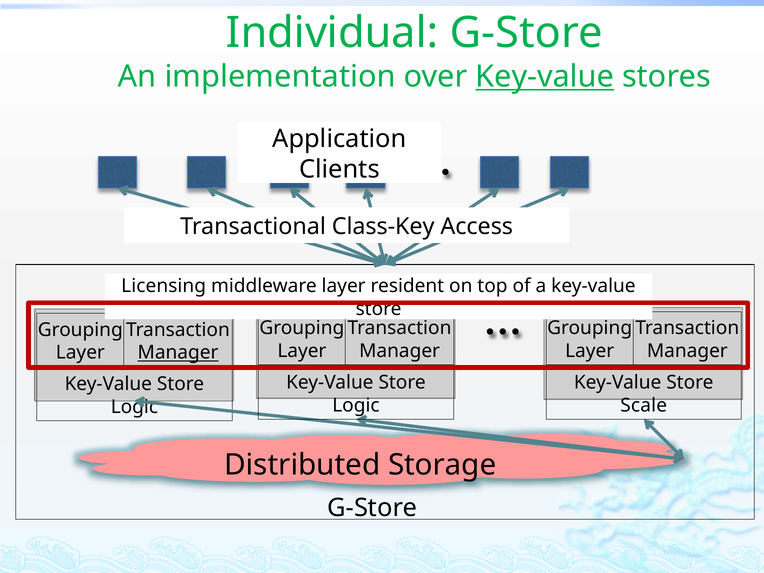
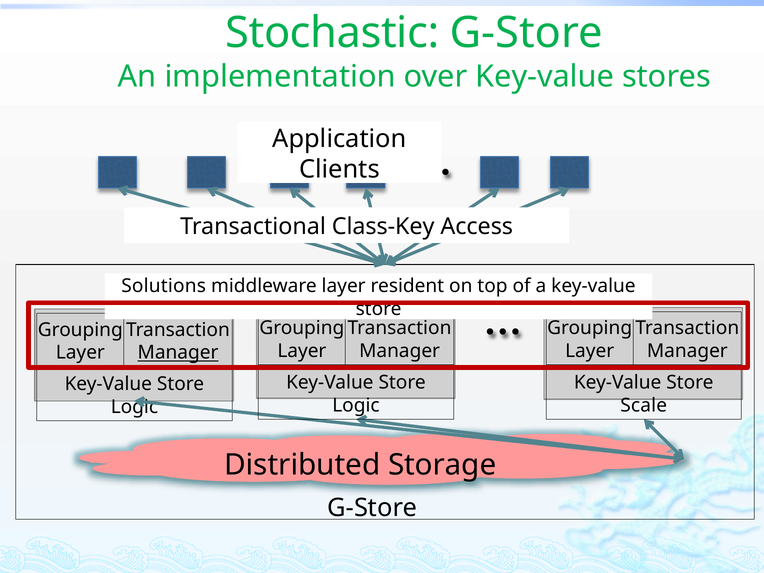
Individual: Individual -> Stochastic (332, 33)
Key-value underline: present -> none (545, 77)
Licensing: Licensing -> Solutions (164, 286)
